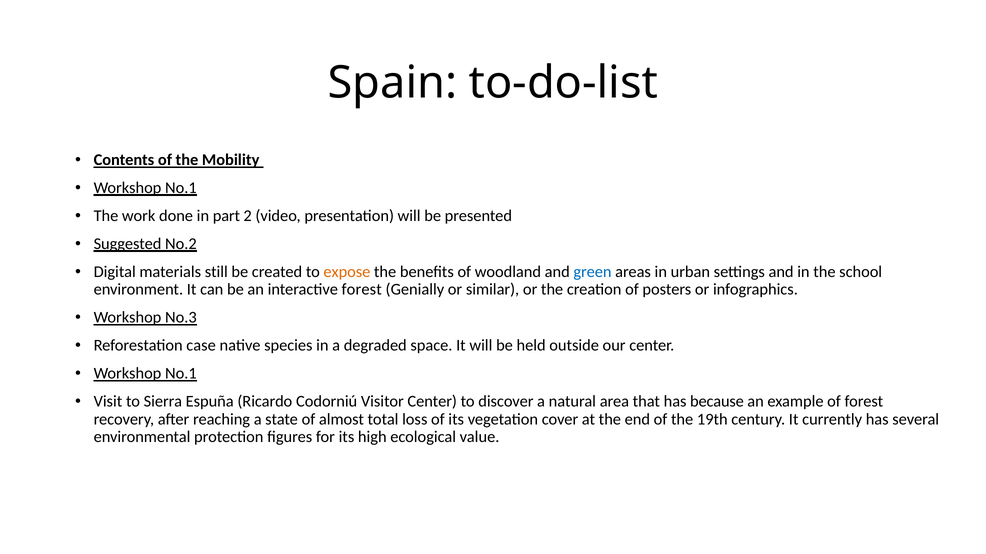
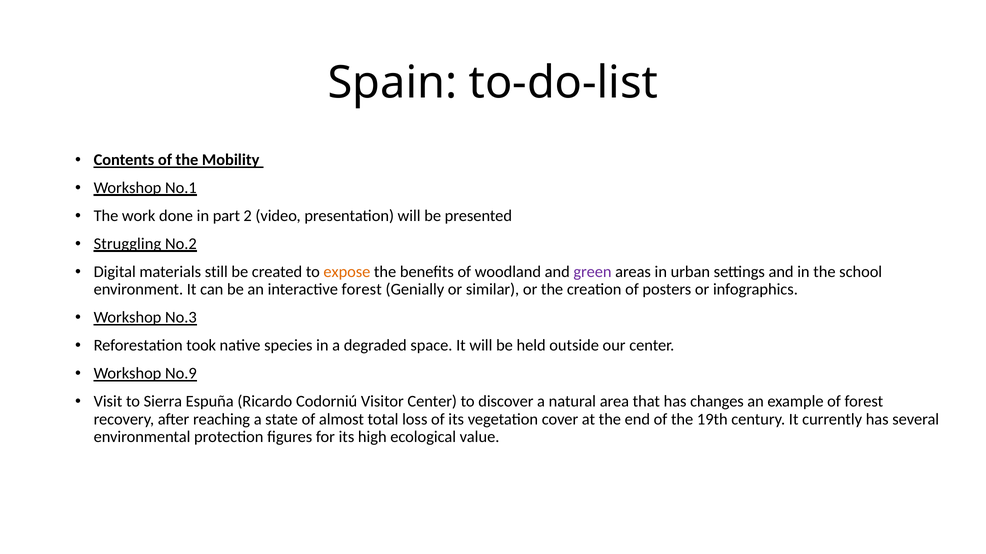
Suggested: Suggested -> Struggling (127, 244)
green colour: blue -> purple (592, 272)
case: case -> took (201, 346)
No.1: No.1 -> No.9 (181, 374)
because: because -> changes (717, 402)
